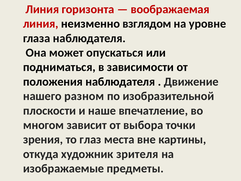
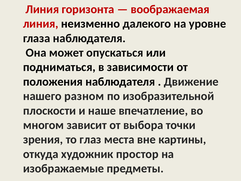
взглядом: взглядом -> далекого (147, 24)
зрителя: зрителя -> простор (137, 154)
